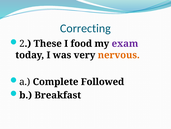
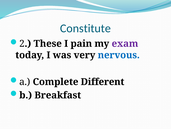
Correcting: Correcting -> Constitute (85, 28)
food: food -> pain (81, 43)
nervous colour: orange -> blue (119, 55)
Followed: Followed -> Different (103, 81)
